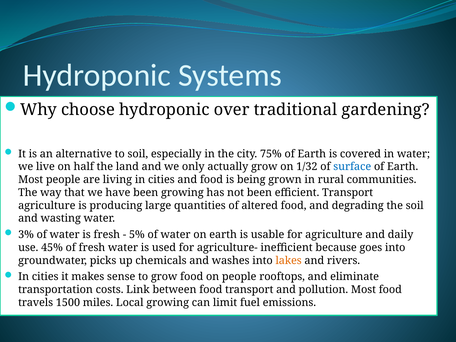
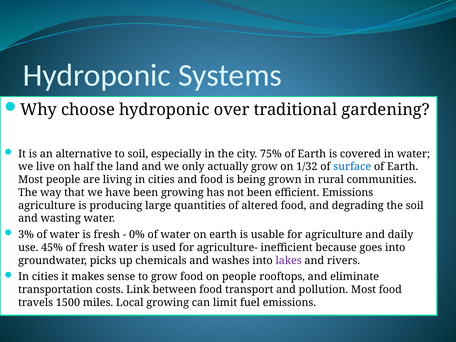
efficient Transport: Transport -> Emissions (348, 193)
5%: 5% -> 0% (137, 235)
lakes colour: orange -> purple (289, 260)
